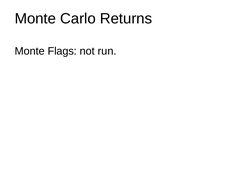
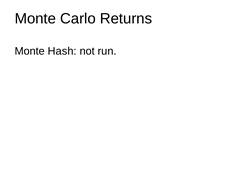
Flags: Flags -> Hash (62, 51)
